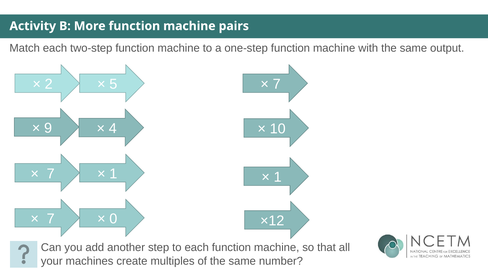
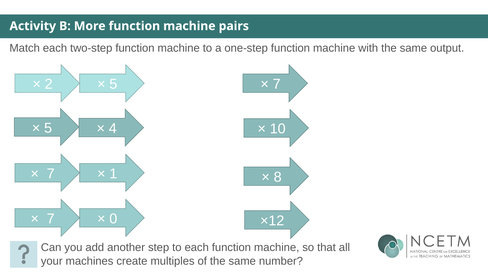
9: 9 -> 5 (48, 128)
1: 1 -> 8 (278, 177)
